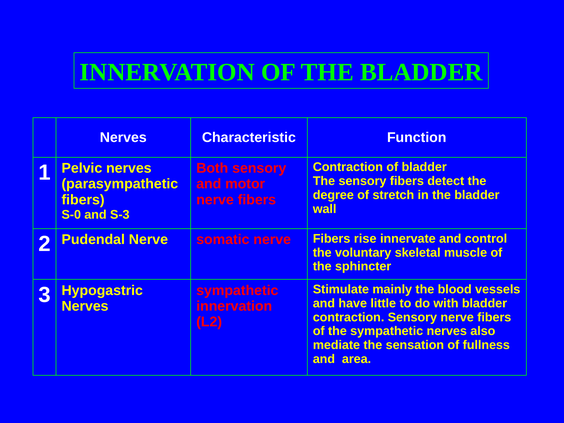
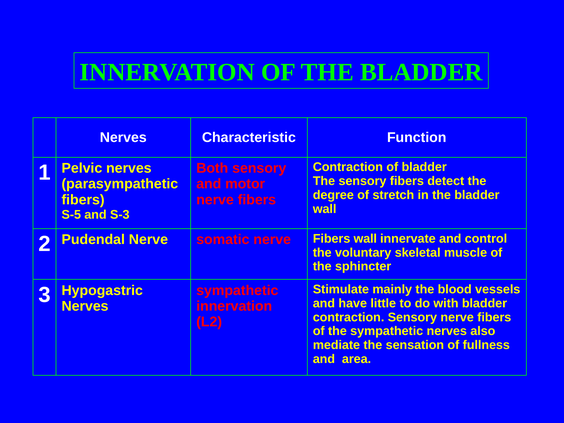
S-0: S-0 -> S-5 (71, 215)
Fibers rise: rise -> wall (365, 239)
